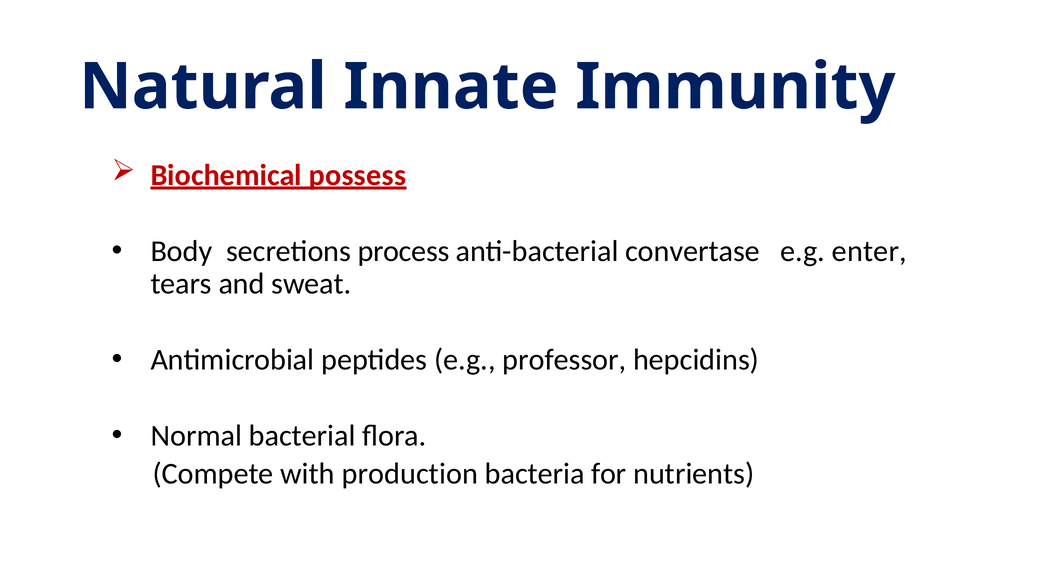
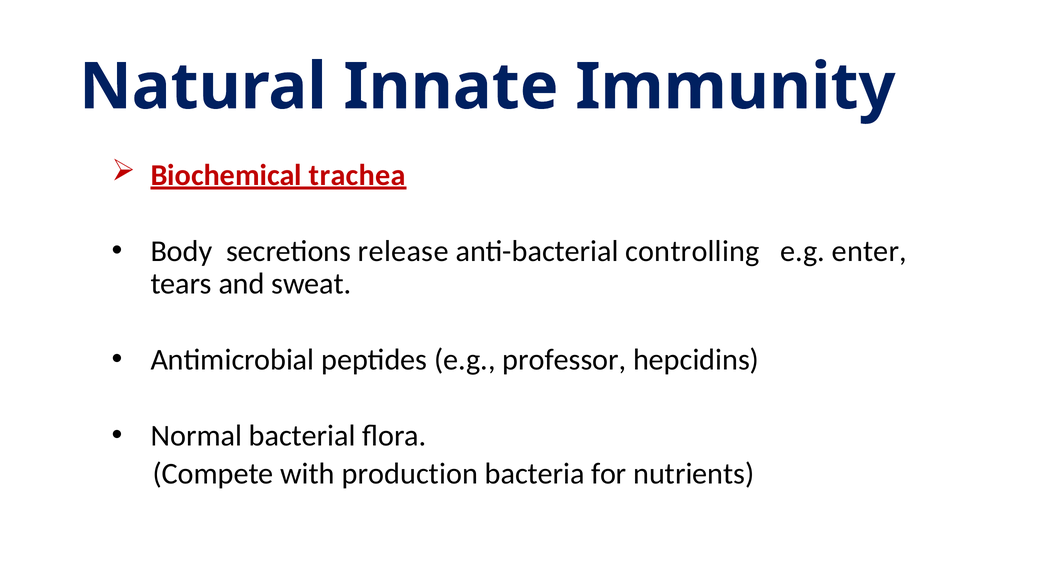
possess: possess -> trachea (357, 175)
process: process -> release (403, 251)
convertase: convertase -> controlling (692, 251)
